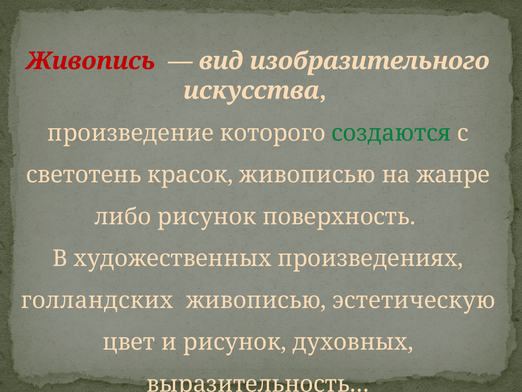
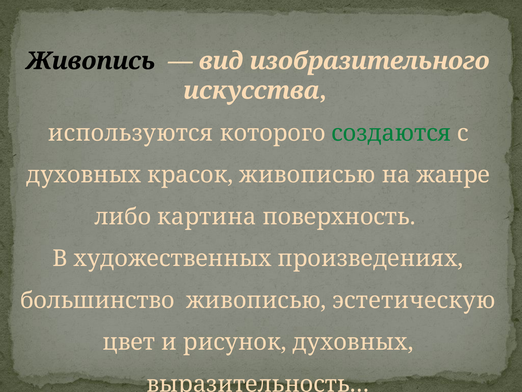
Живопись colour: red -> black (91, 61)
произведение: произведение -> используются (130, 133)
светотень: светотень -> духовных (84, 175)
либо рисунок: рисунок -> картина (207, 217)
голландских: голландских -> большинство (97, 300)
